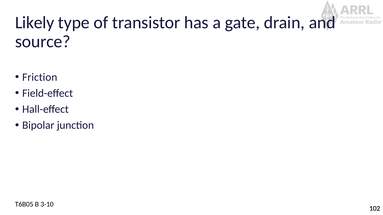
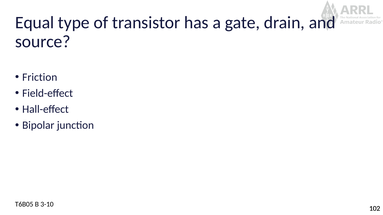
Likely: Likely -> Equal (35, 23)
